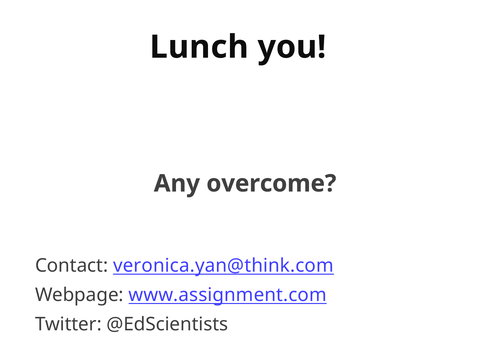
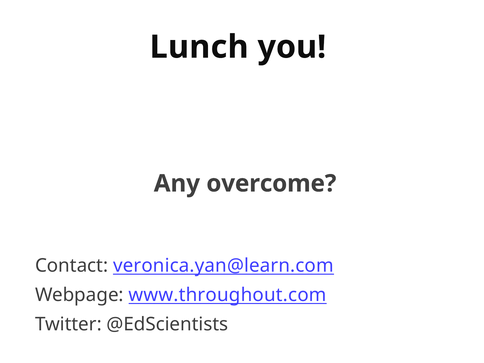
veronica.yan@think.com: veronica.yan@think.com -> veronica.yan@learn.com (223, 265)
www.assignment.com: www.assignment.com -> www.throughout.com (228, 295)
